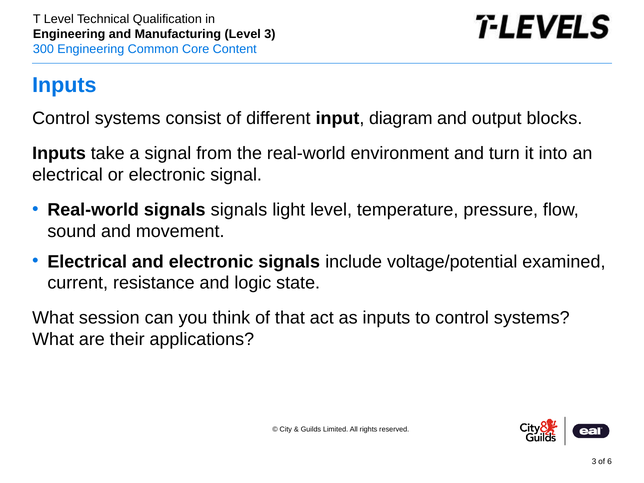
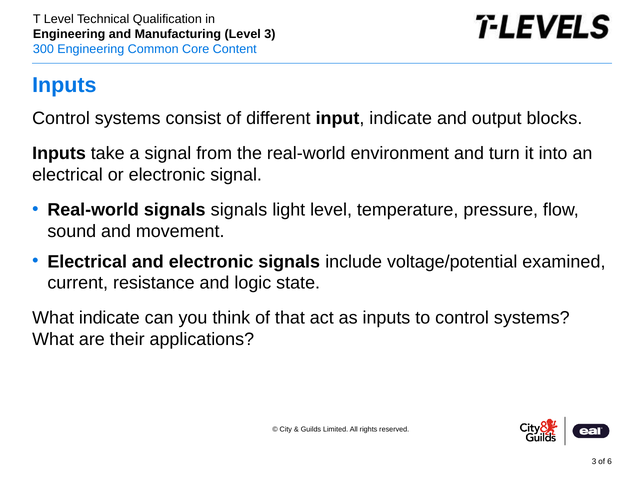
input diagram: diagram -> indicate (401, 118)
What session: session -> indicate (109, 318)
